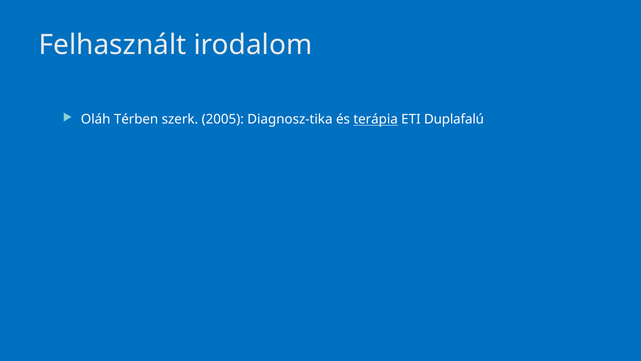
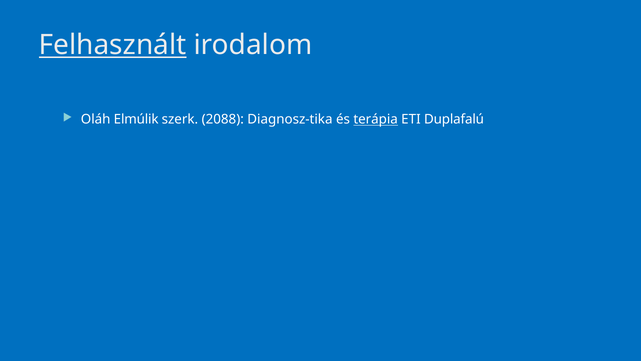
Felhasznált underline: none -> present (113, 45)
Térben: Térben -> Elmúlik (136, 119)
2005: 2005 -> 2088 (223, 119)
